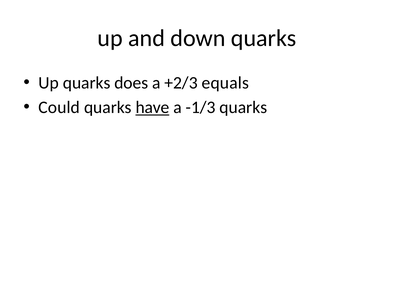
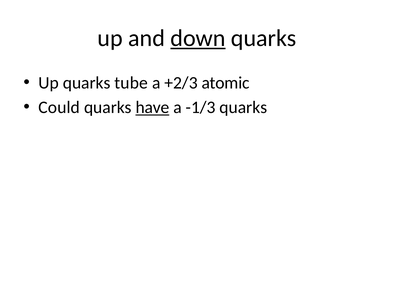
down underline: none -> present (198, 38)
does: does -> tube (131, 83)
equals: equals -> atomic (226, 83)
